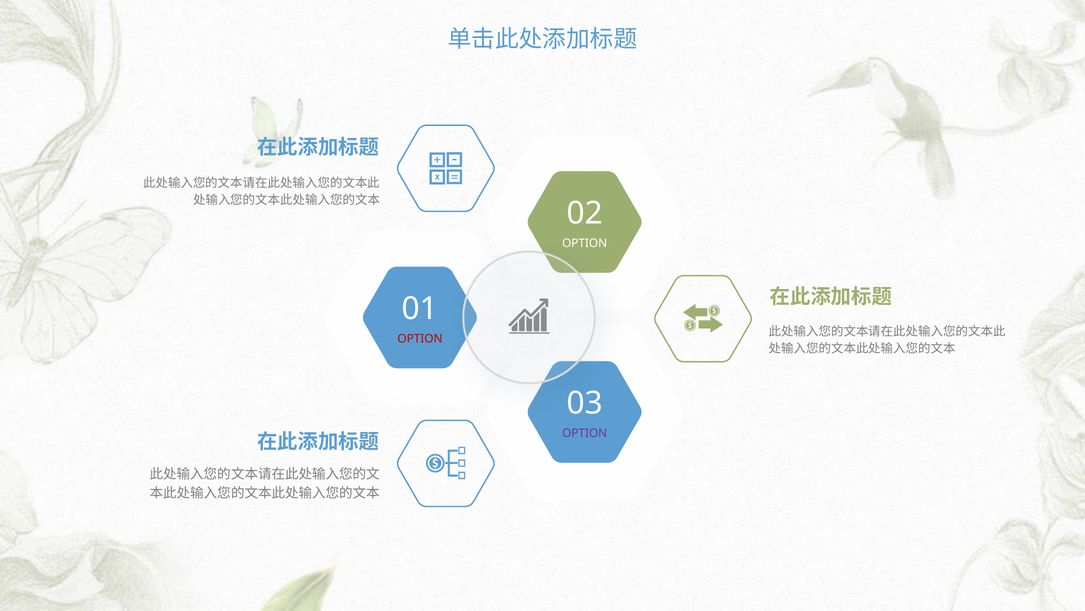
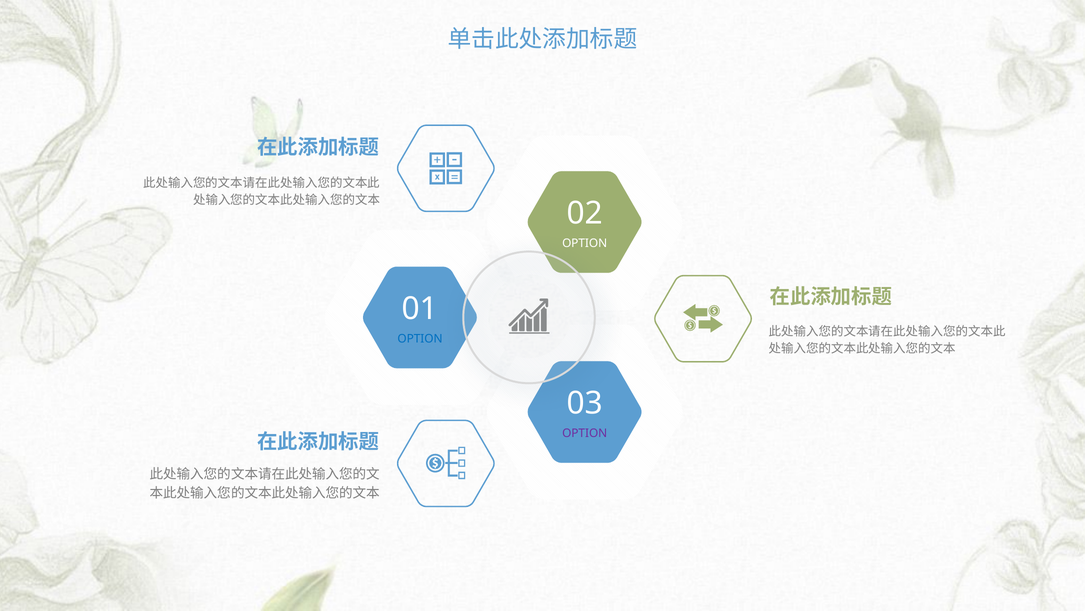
OPTION colour: red -> blue (420, 338)
